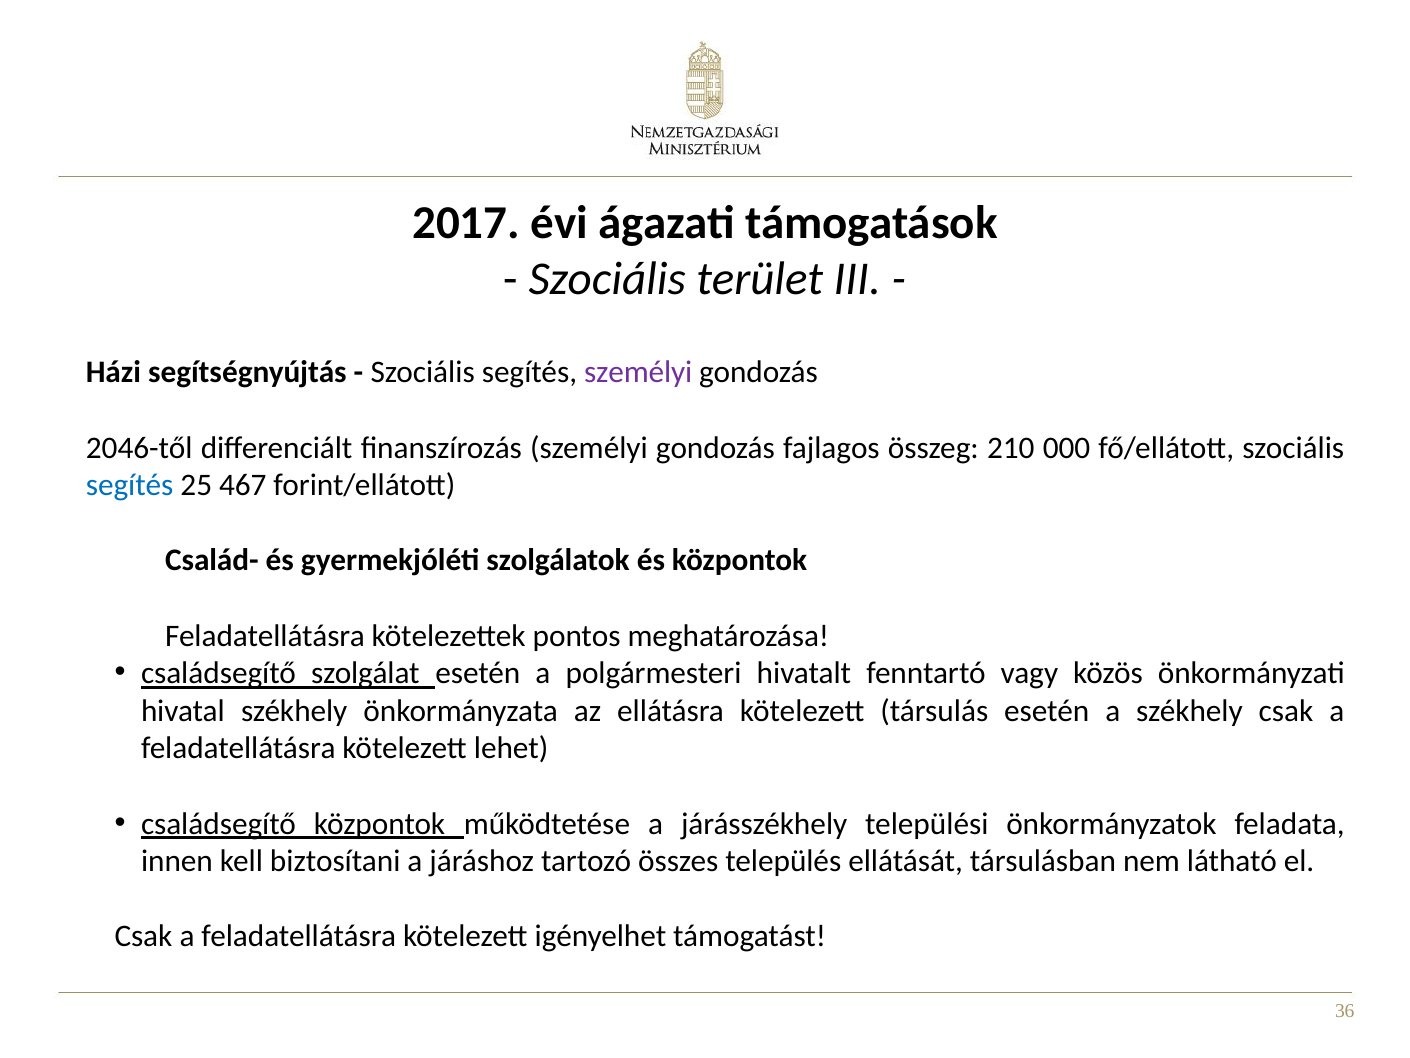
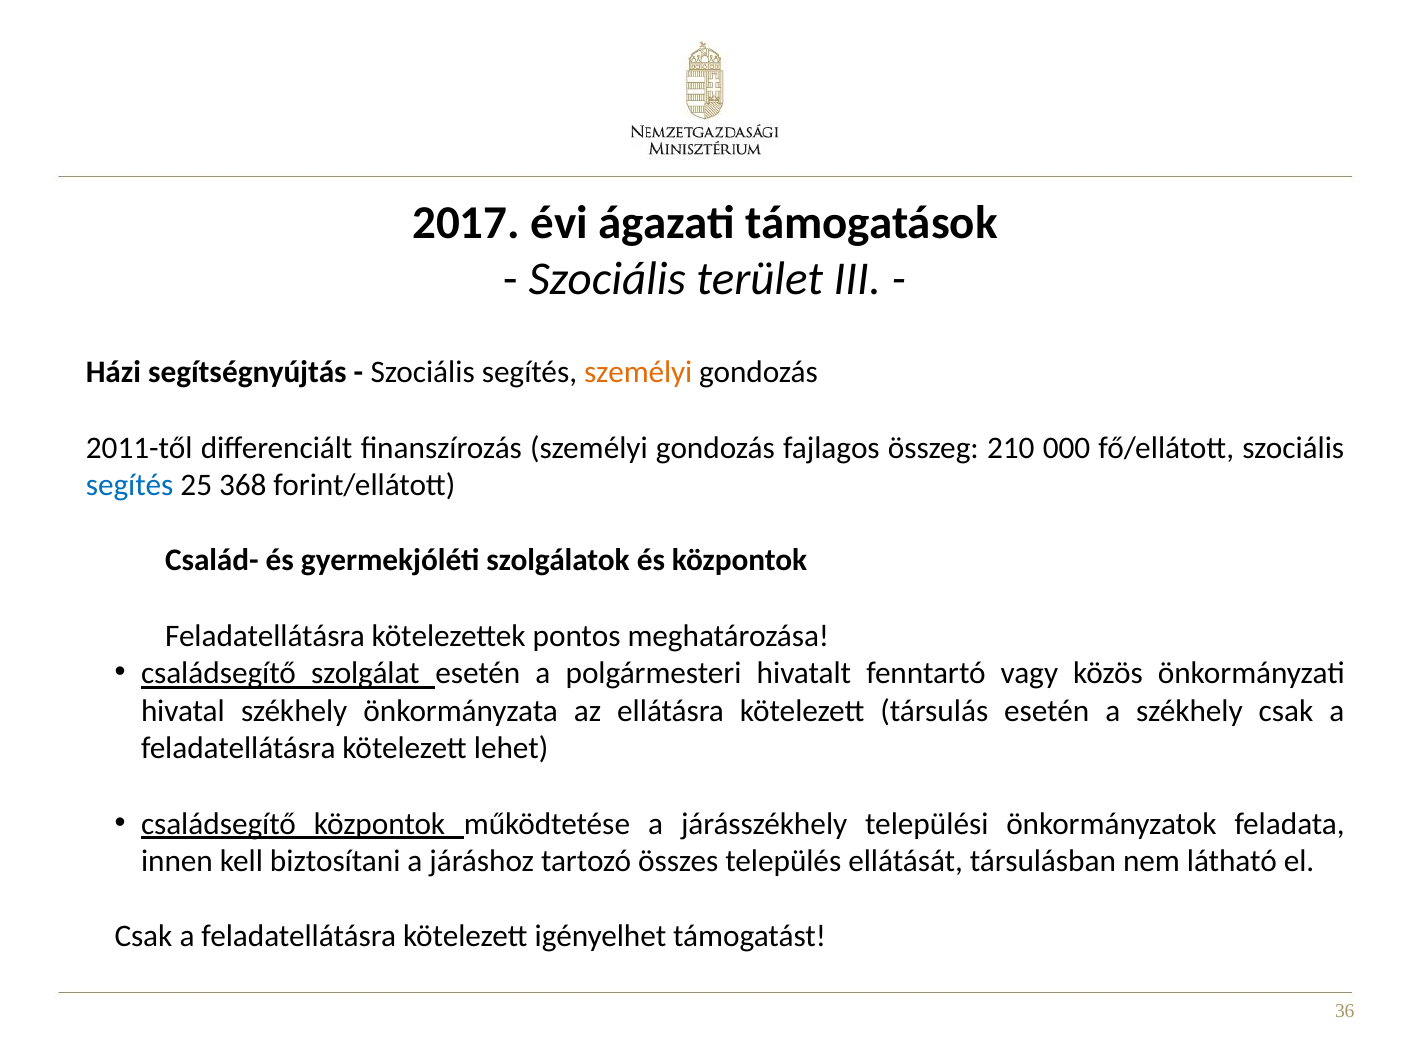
személyi colour: purple -> orange (638, 372)
2046-től: 2046-től -> 2011-től (139, 448)
467: 467 -> 368 (243, 485)
